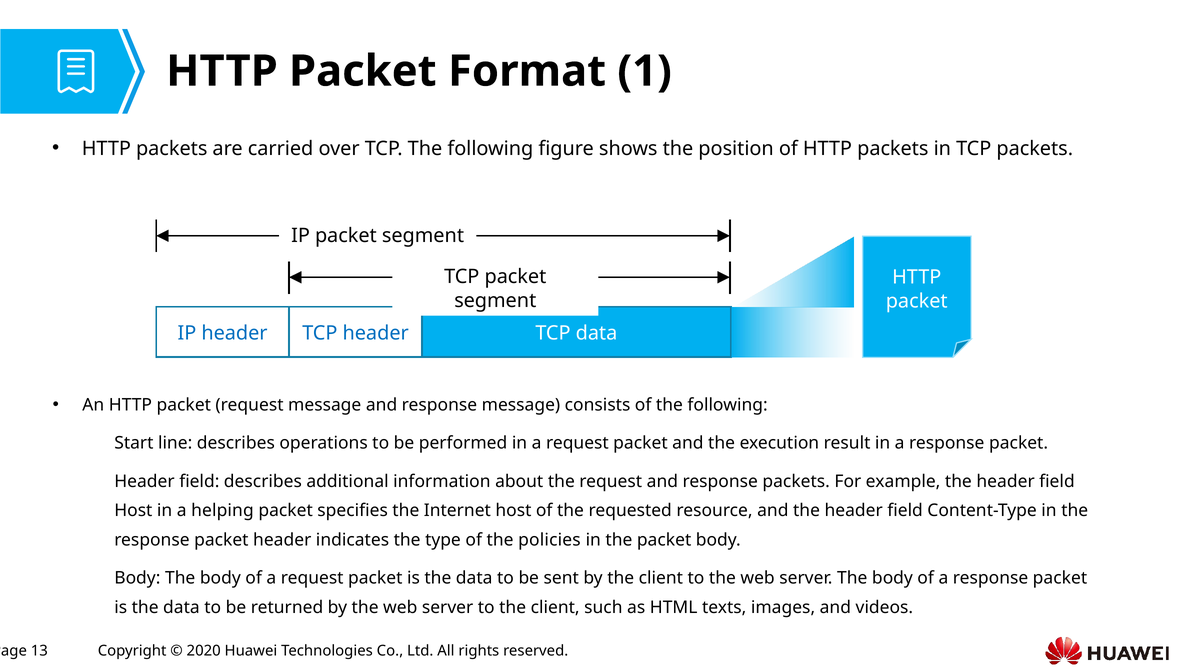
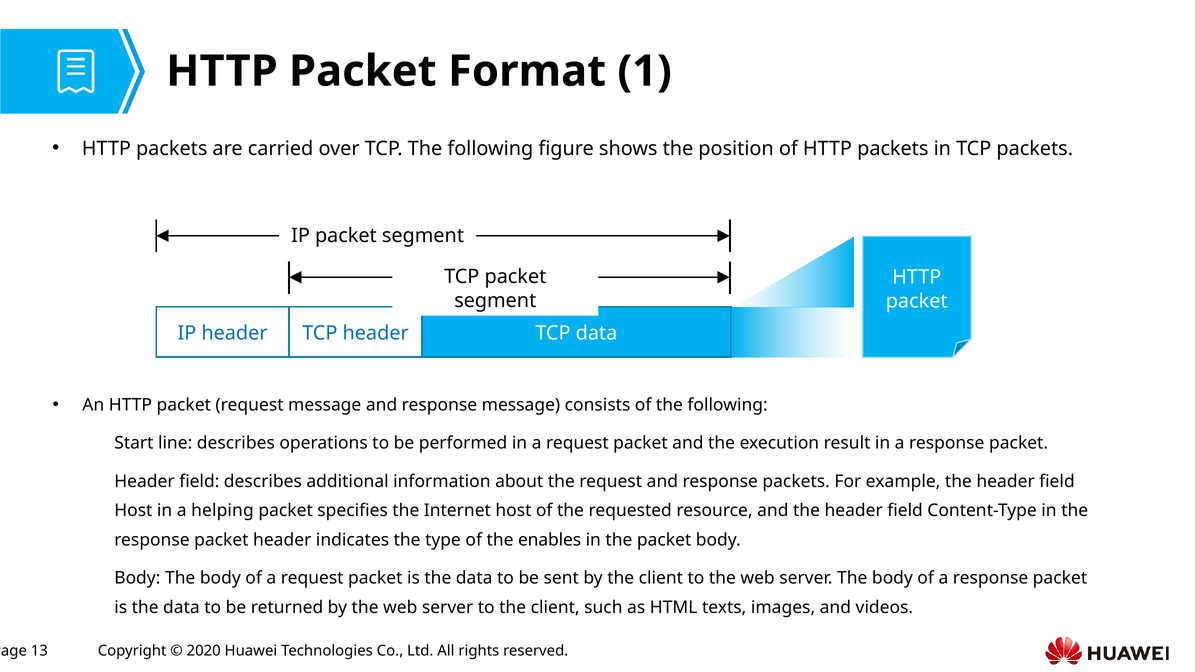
policies: policies -> enables (550, 540)
